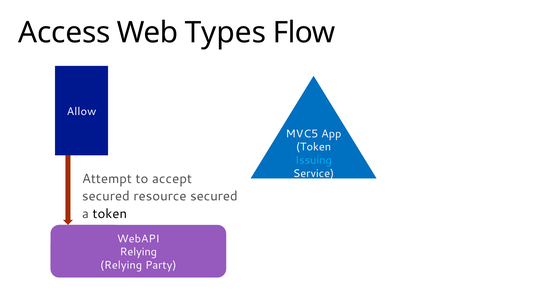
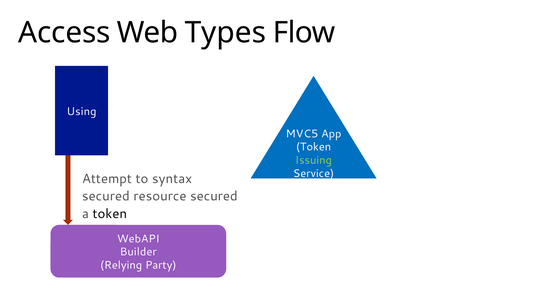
Allow: Allow -> Using (81, 111)
Issuing colour: light blue -> light green (314, 160)
accept: accept -> syntax (172, 179)
Relying: Relying -> Builder (138, 252)
